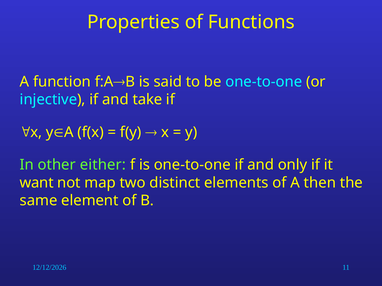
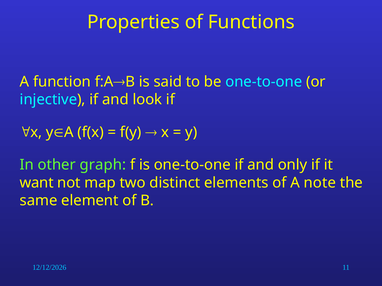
take: take -> look (147, 100)
either: either -> graph (103, 165)
then: then -> note (320, 183)
